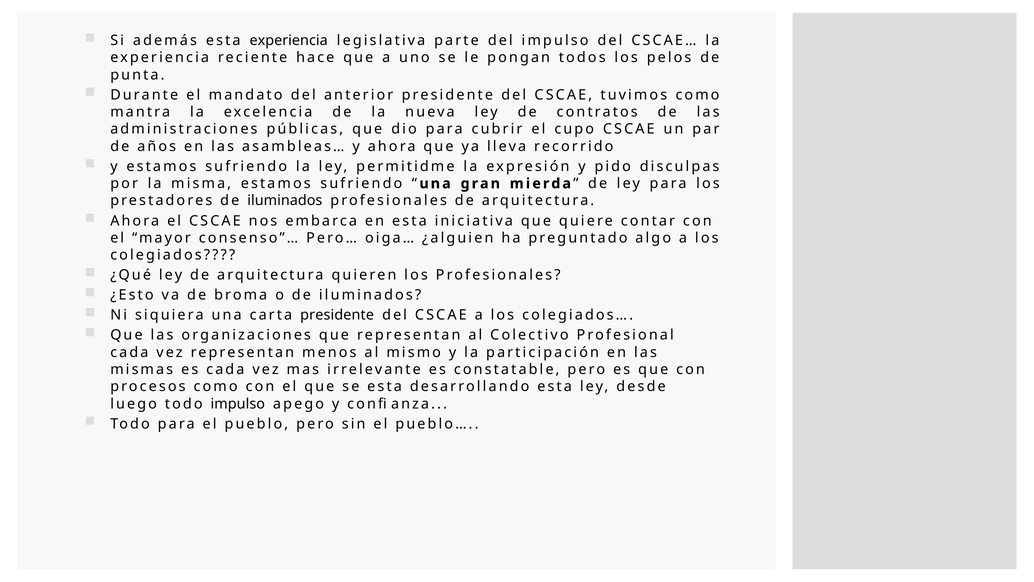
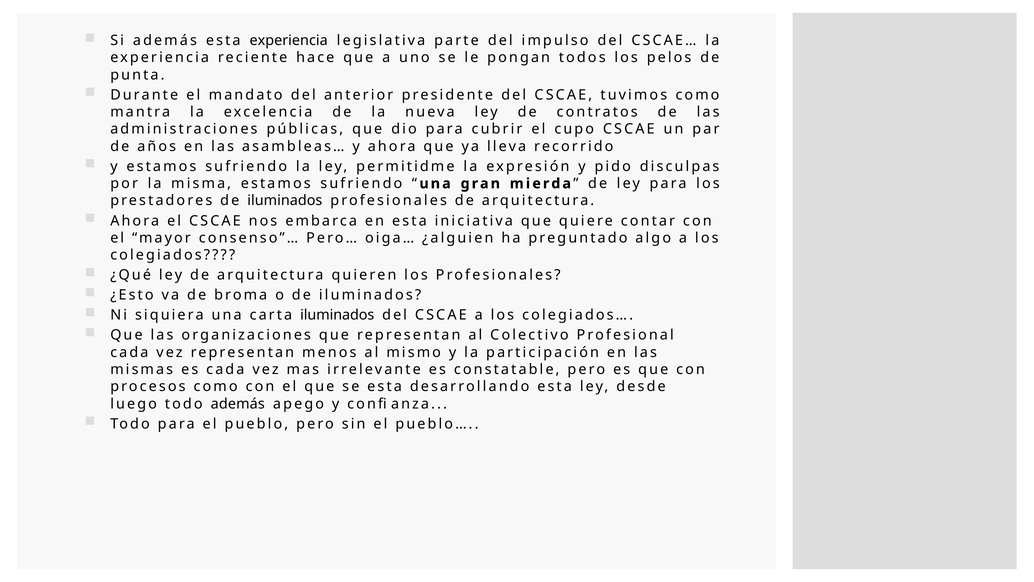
carta presidente: presidente -> iluminados (337, 315)
todo impulso: impulso -> además (238, 404)
